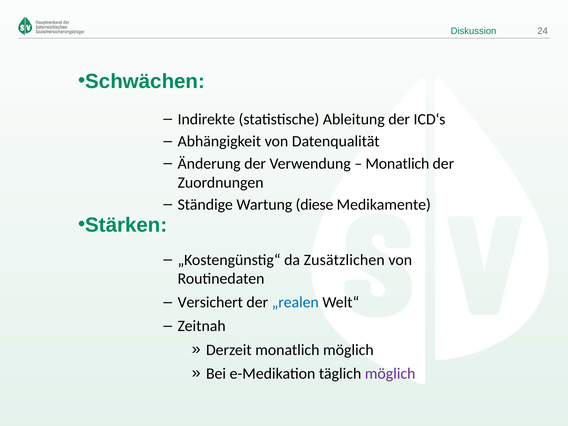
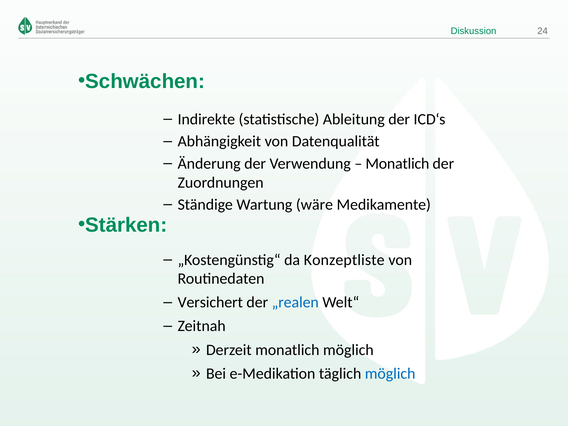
diese: diese -> wäre (314, 205)
Zusätzlichen: Zusätzlichen -> Konzeptliste (344, 260)
möglich colour: purple -> blue (390, 373)
